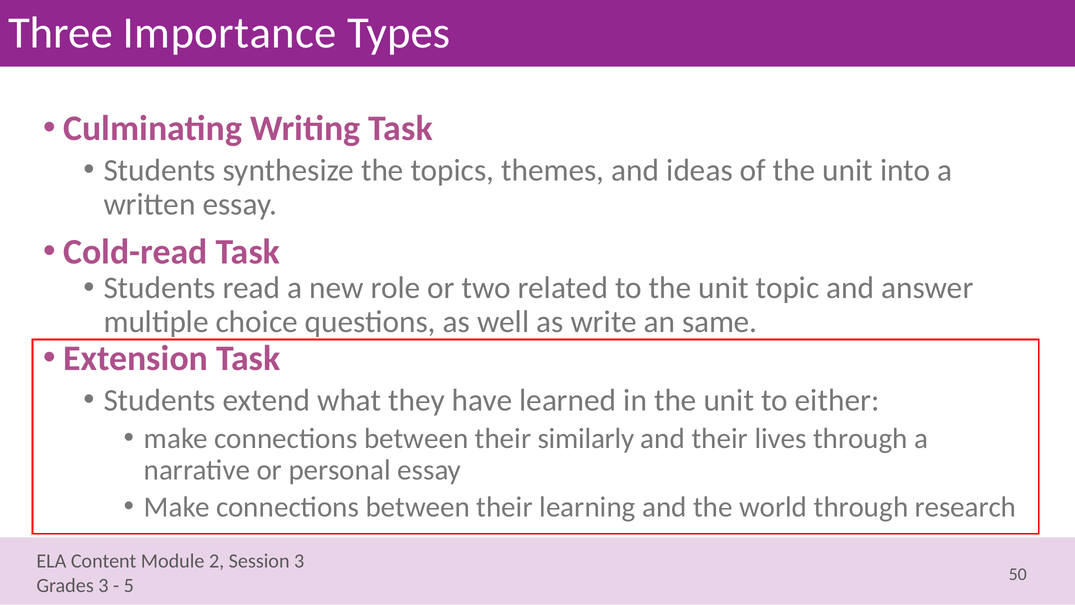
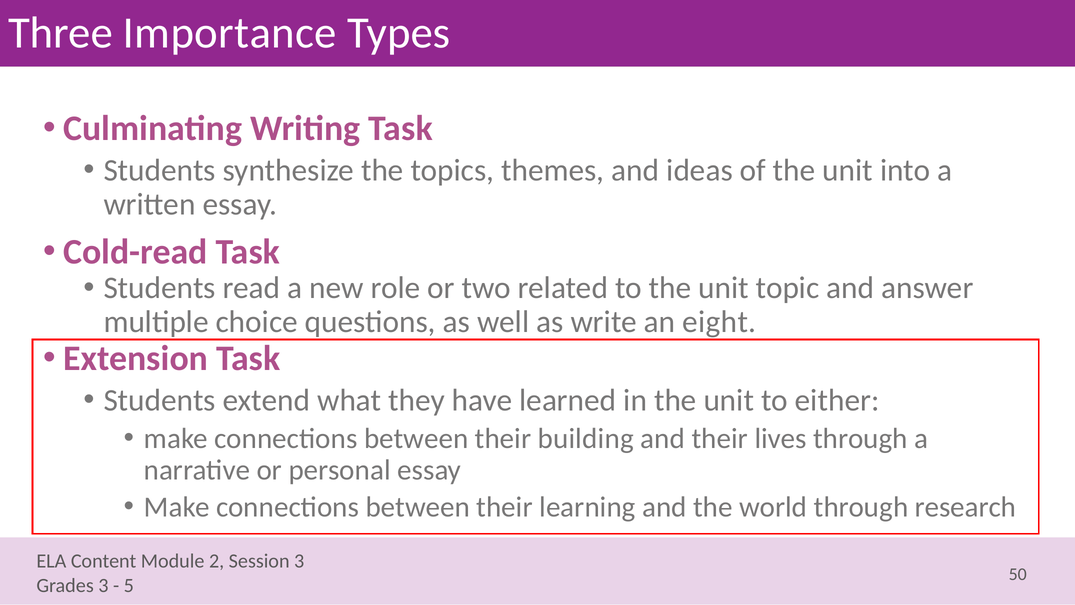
same: same -> eight (719, 322)
similarly: similarly -> building (586, 438)
